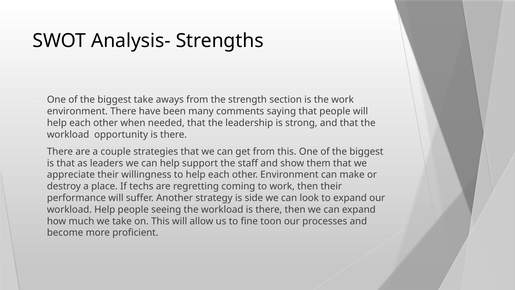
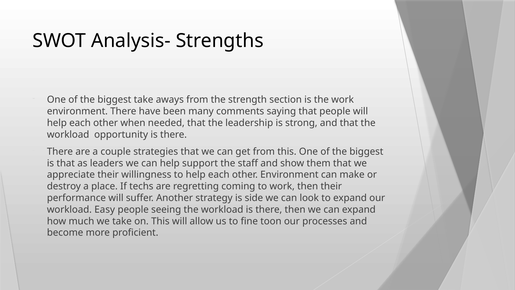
workload Help: Help -> Easy (105, 209)
